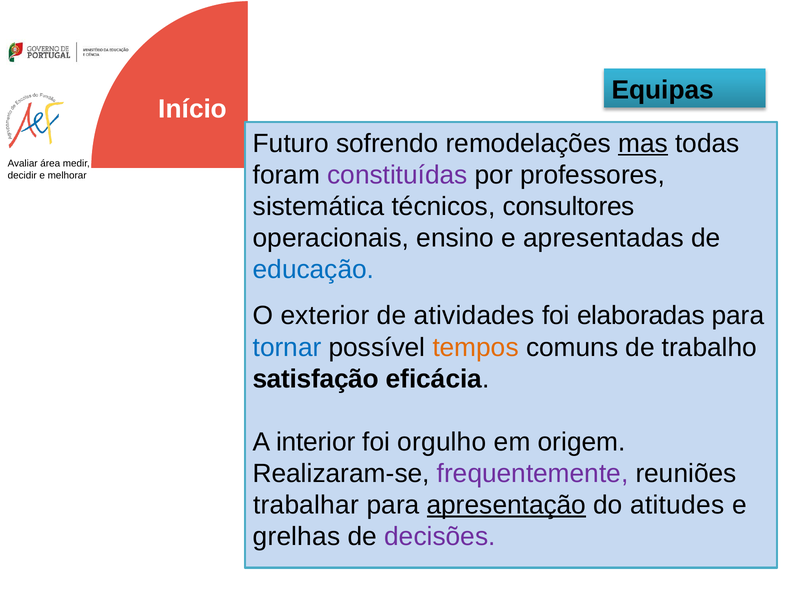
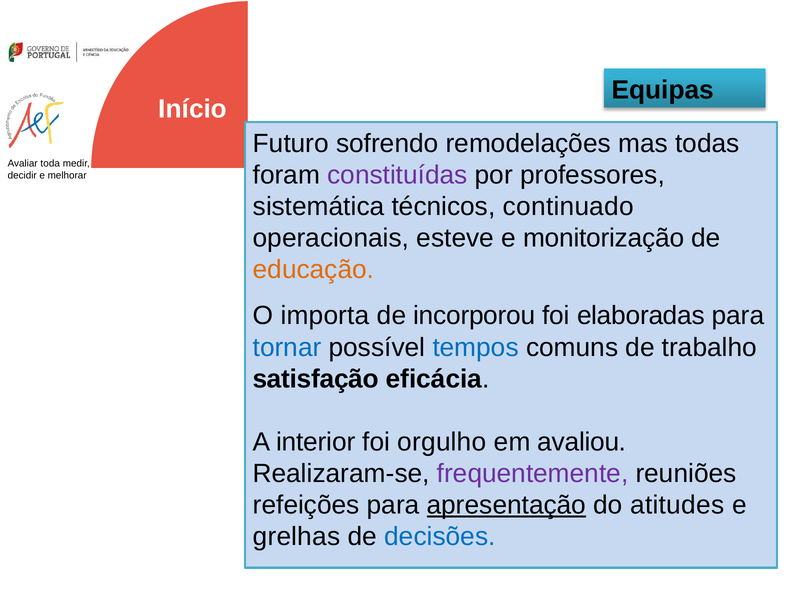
mas underline: present -> none (643, 143)
área: área -> toda (50, 163)
consultores: consultores -> continuado (568, 206)
ensino: ensino -> esteve (455, 238)
apresentadas: apresentadas -> monitorização (604, 238)
educação colour: blue -> orange (314, 270)
exterior: exterior -> importa (325, 316)
atividades: atividades -> incorporou (474, 316)
tempos colour: orange -> blue (476, 347)
origem: origem -> avaliou (582, 442)
trabalhar: trabalhar -> refeições (306, 505)
decisões colour: purple -> blue (440, 537)
